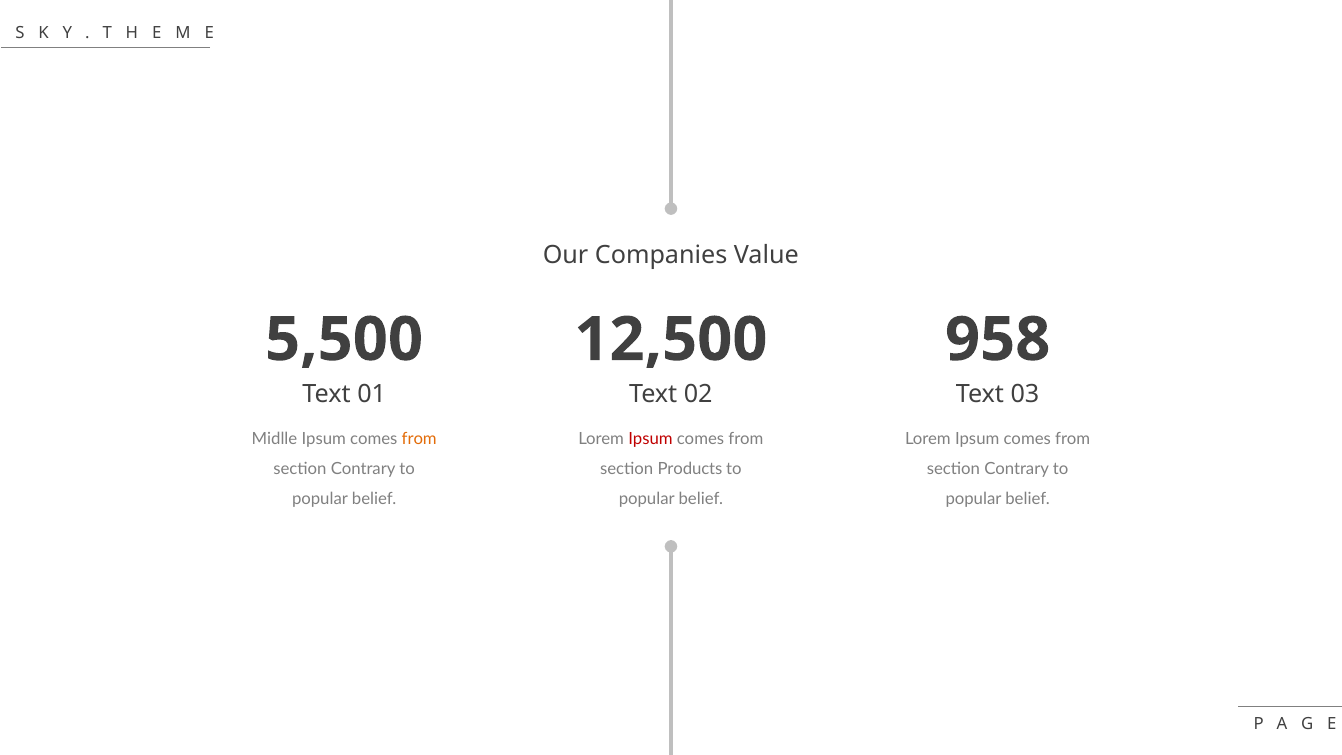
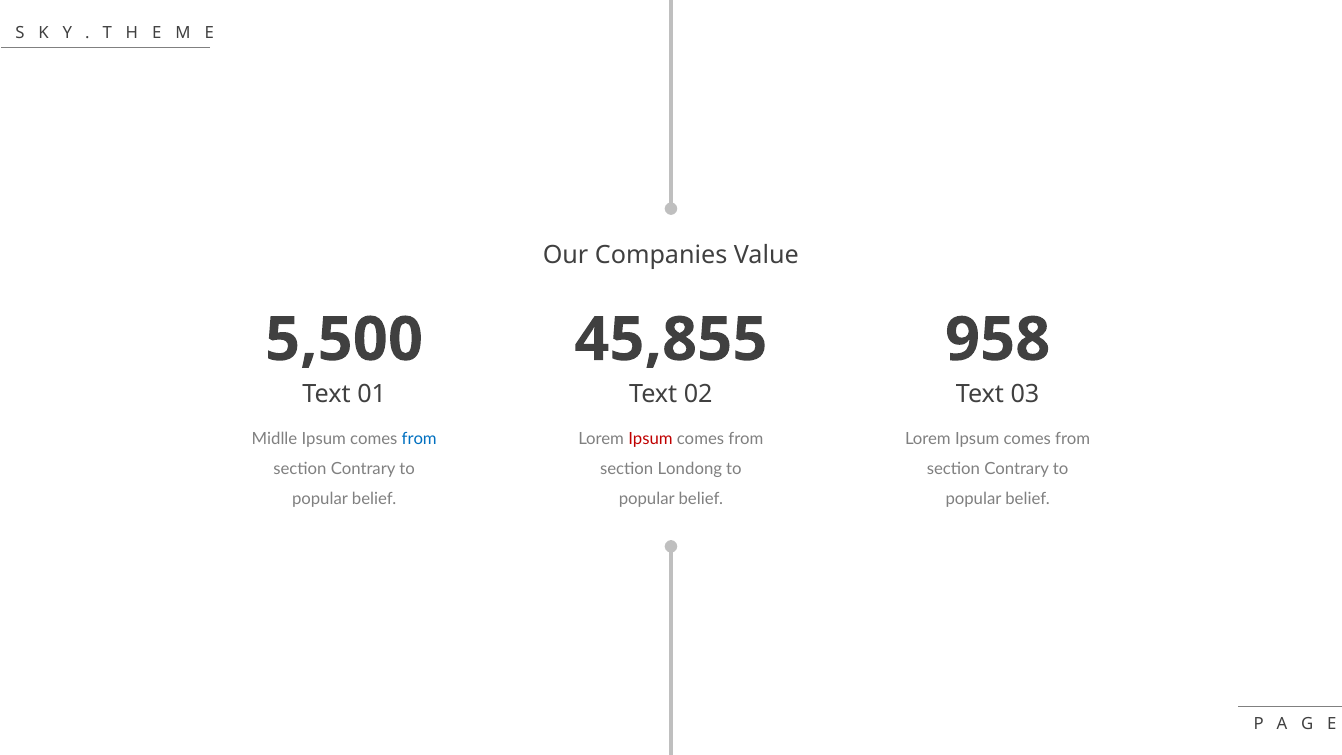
12,500: 12,500 -> 45,855 (671, 340)
from colour: orange -> blue (419, 439)
Products: Products -> Londong (690, 469)
